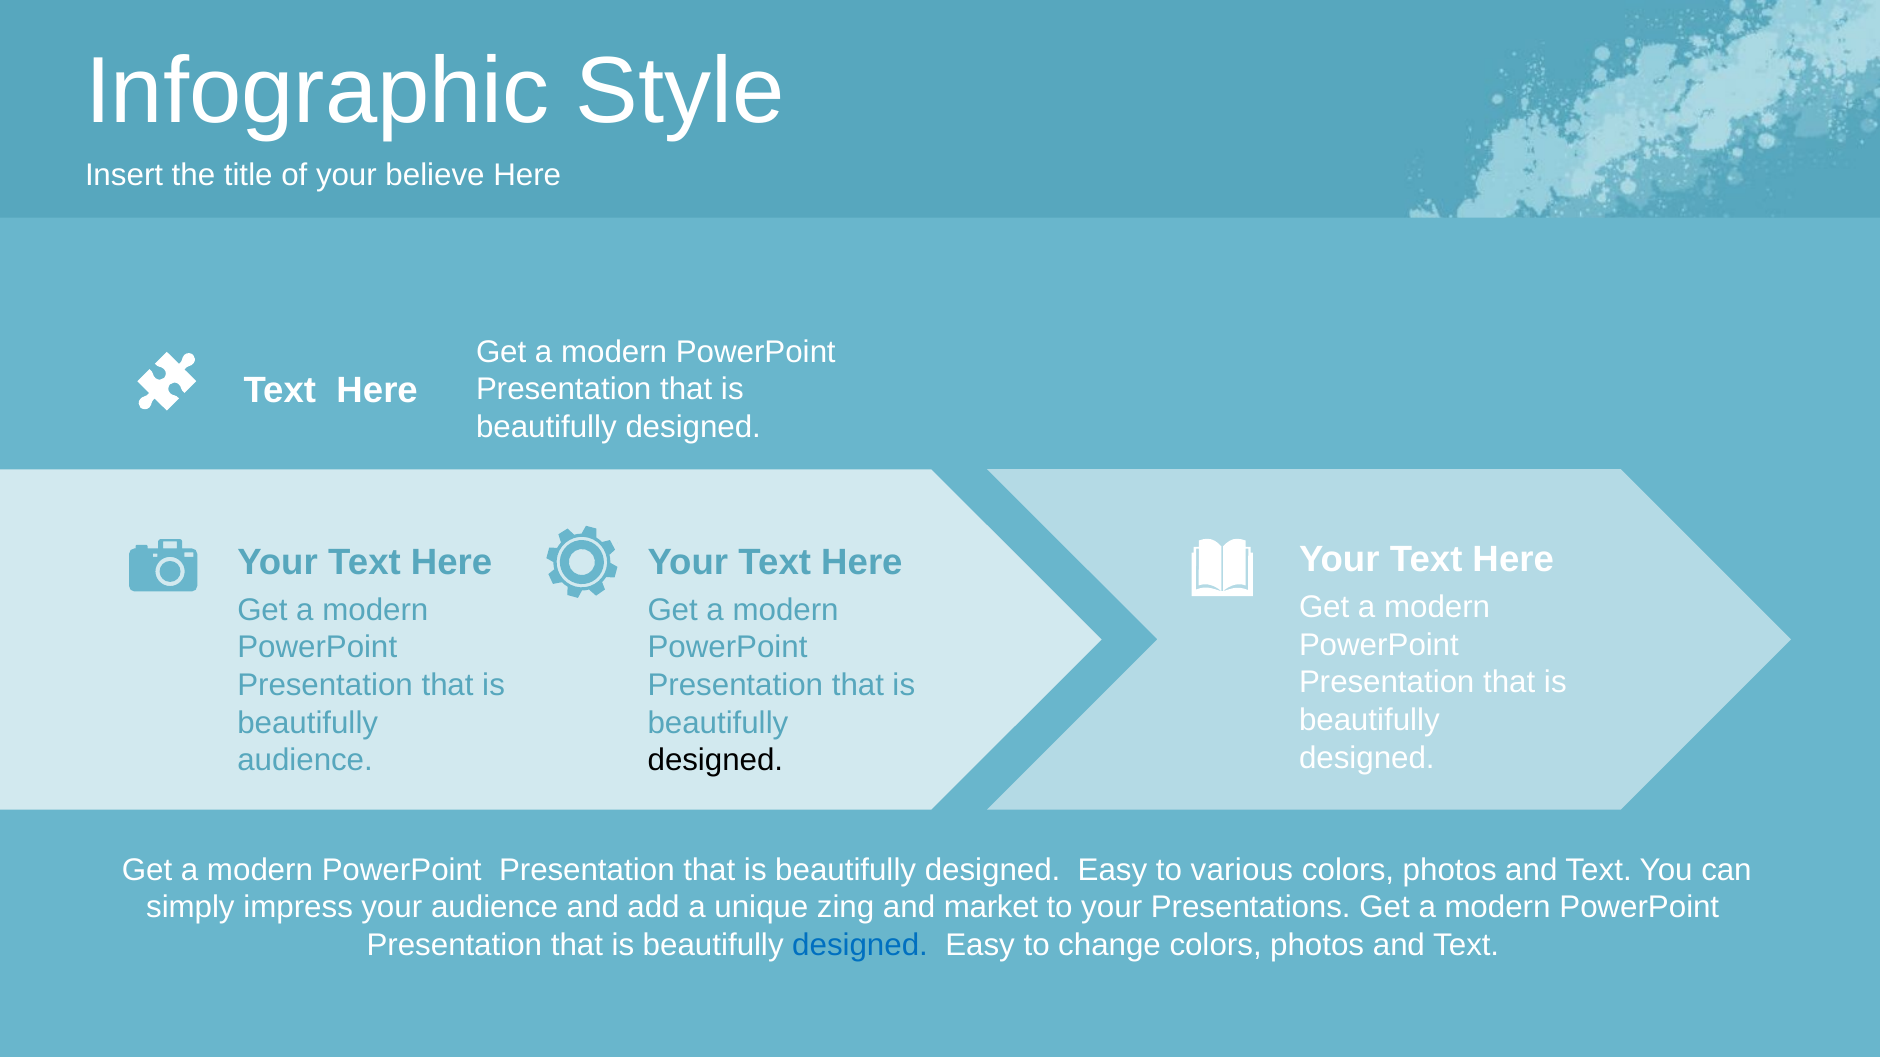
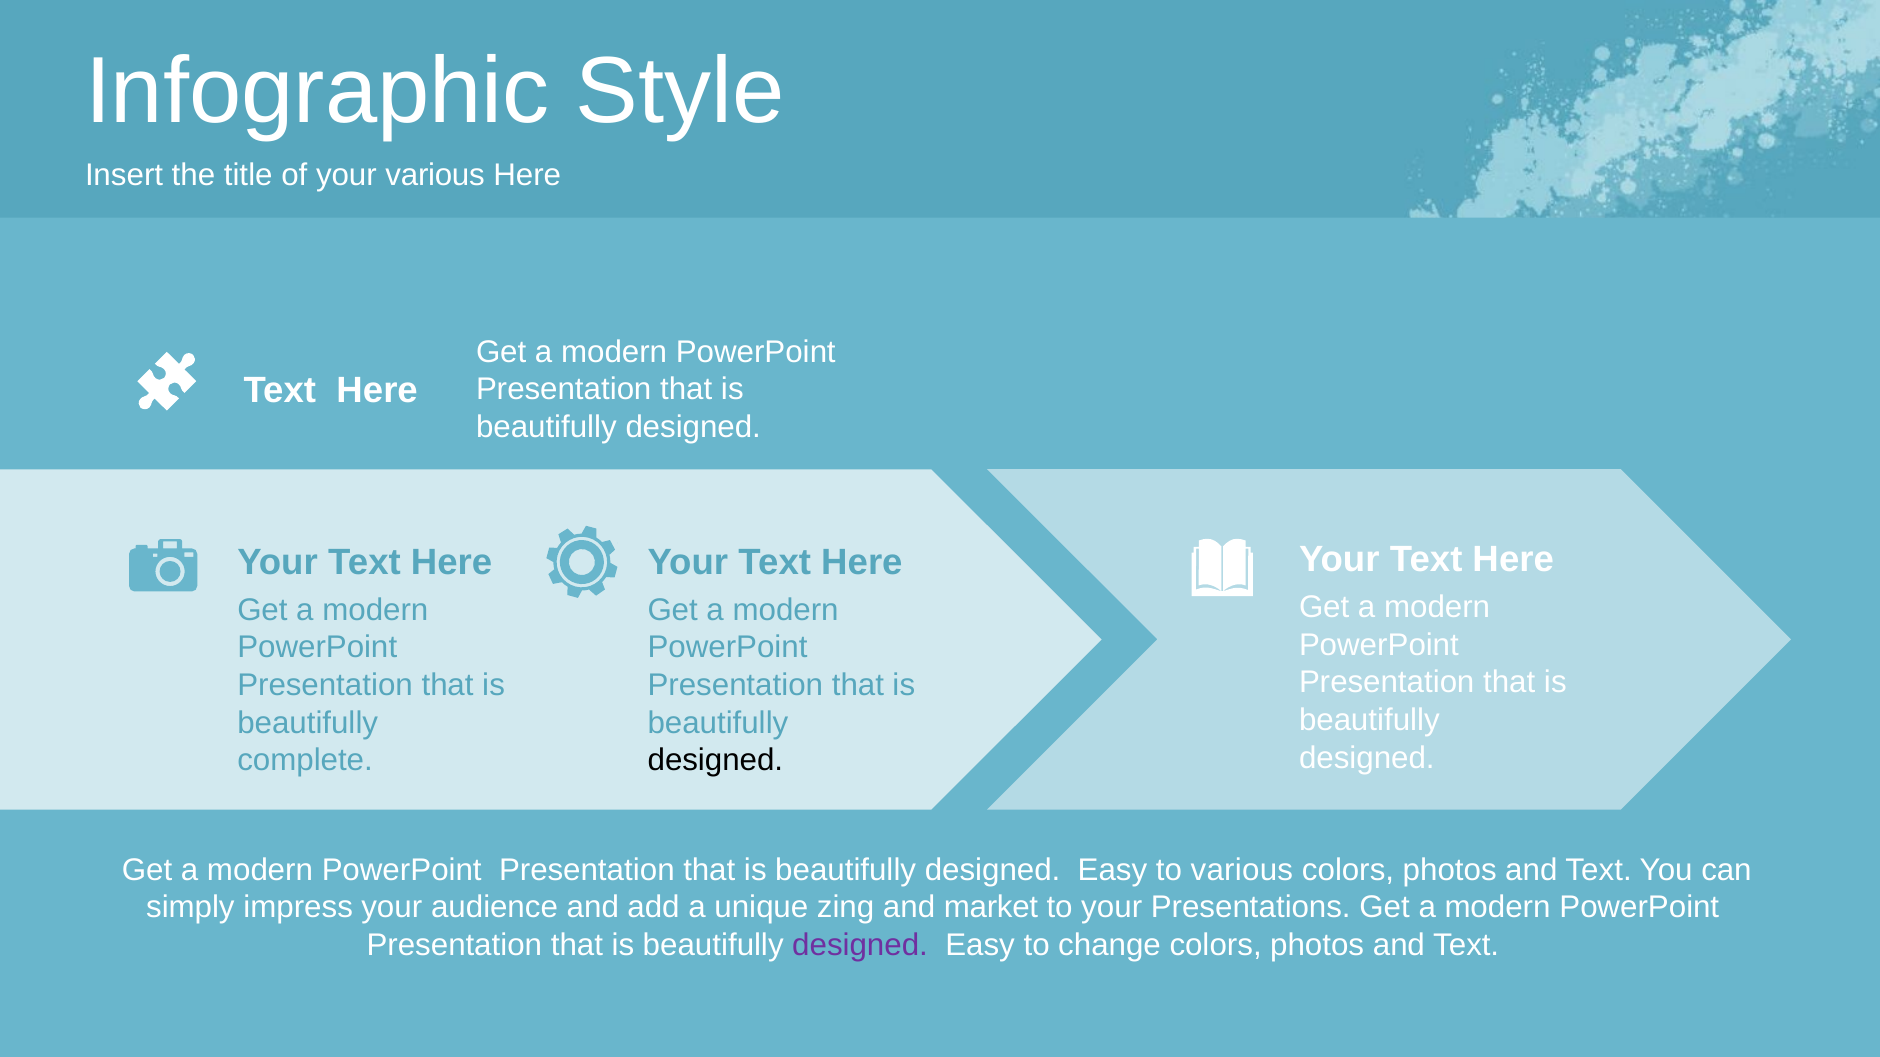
your believe: believe -> various (435, 176)
audience: audience -> complete (305, 761)
designed colour: blue -> purple (860, 945)
